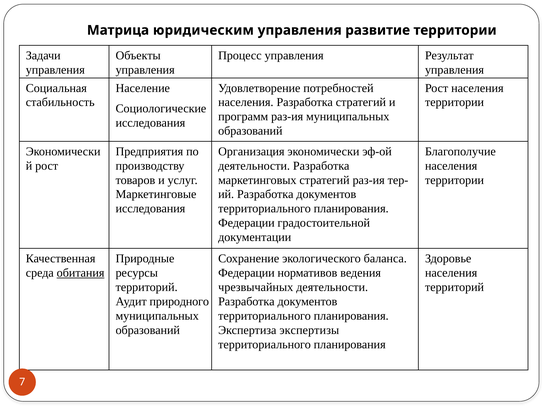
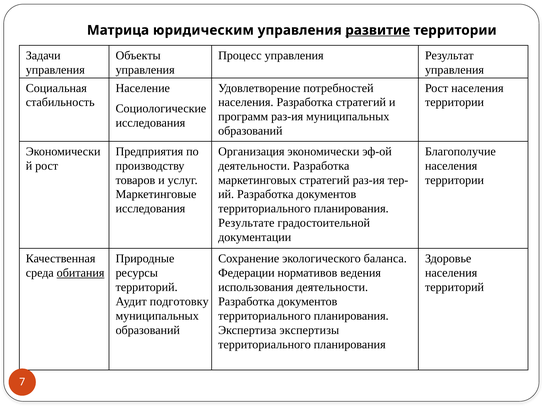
развитие underline: none -> present (378, 30)
Федерации: Федерации -> Результате (246, 223)
чрезвычайных: чрезвычайных -> использования (256, 287)
природного: природного -> подготовку (179, 302)
